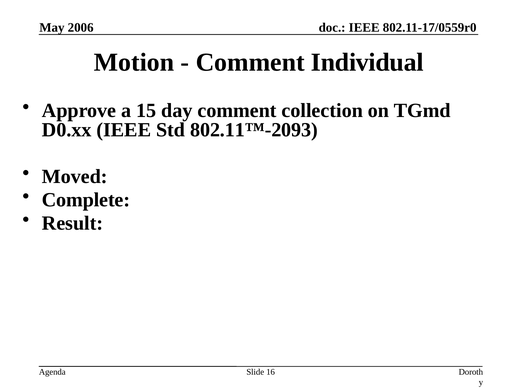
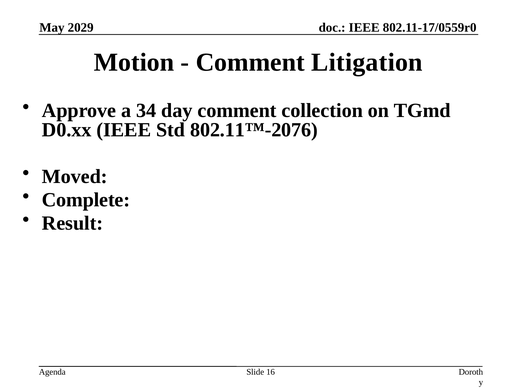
2006: 2006 -> 2029 (81, 28)
Individual: Individual -> Litigation (367, 62)
15: 15 -> 34 (146, 110)
802.11™-2093: 802.11™-2093 -> 802.11™-2076 (254, 130)
